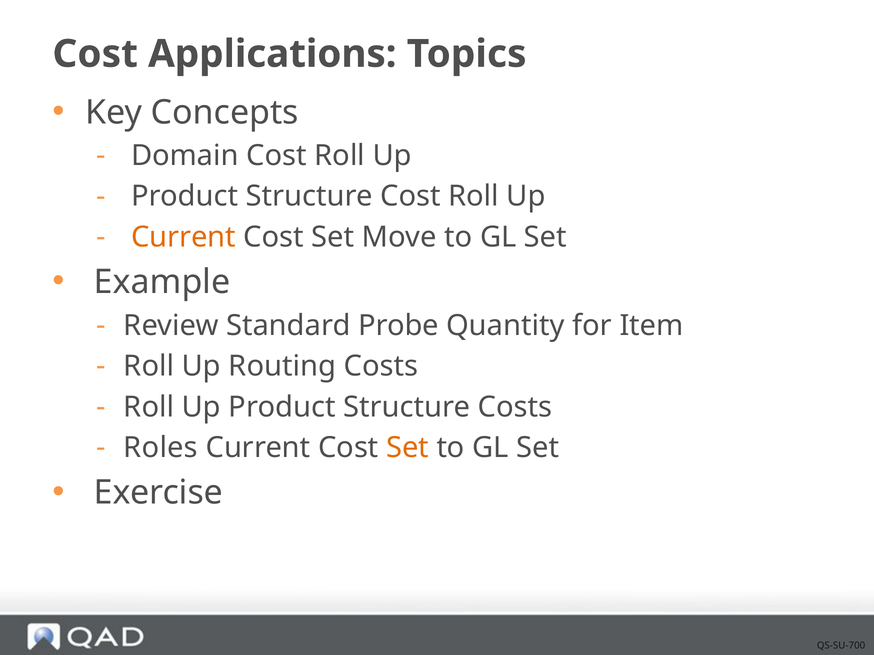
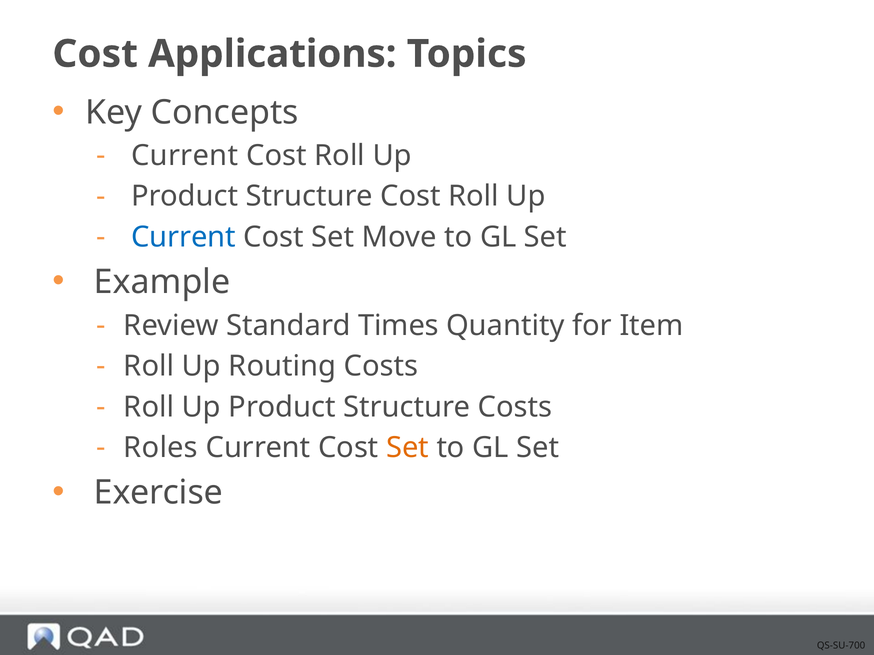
Domain: Domain -> Current (185, 156)
Current colour: orange -> blue (183, 237)
Probe: Probe -> Times (398, 326)
